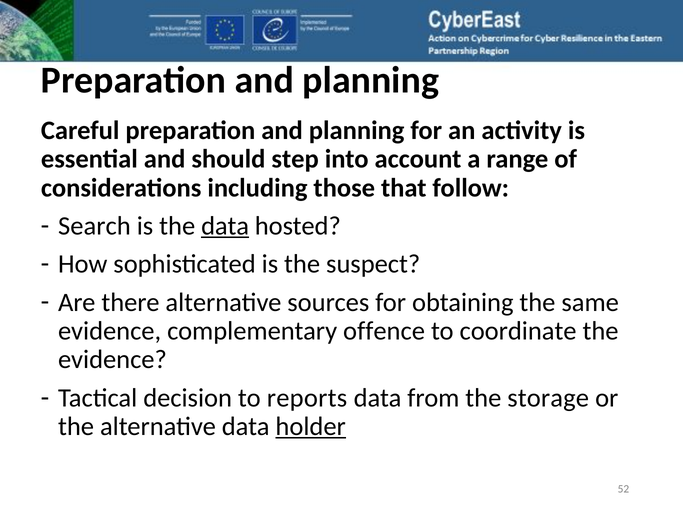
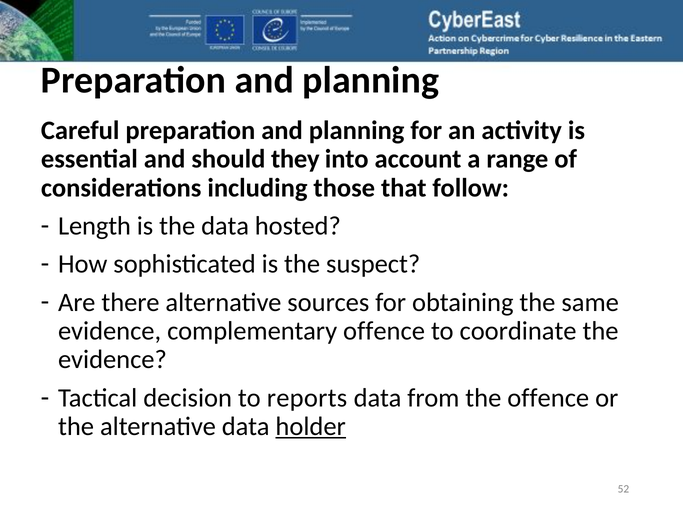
step: step -> they (295, 159)
Search: Search -> Length (94, 226)
data underline: present -> none (225, 226)
the storage: storage -> offence (548, 398)
